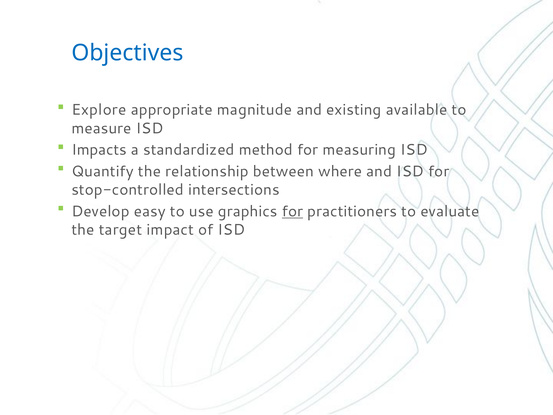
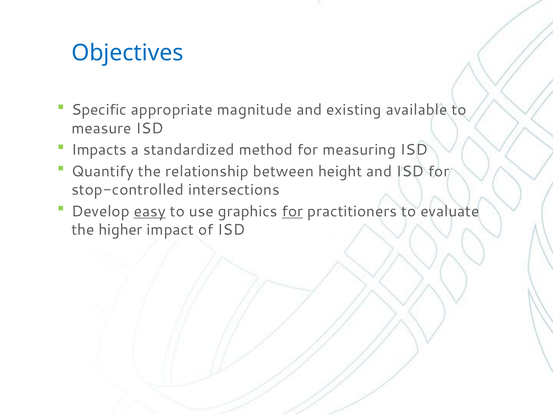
Explore: Explore -> Specific (99, 110)
where: where -> height (340, 171)
easy underline: none -> present (150, 211)
target: target -> higher (121, 230)
